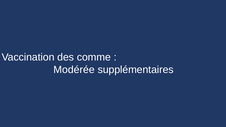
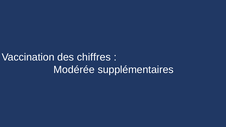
comme: comme -> chiffres (94, 57)
